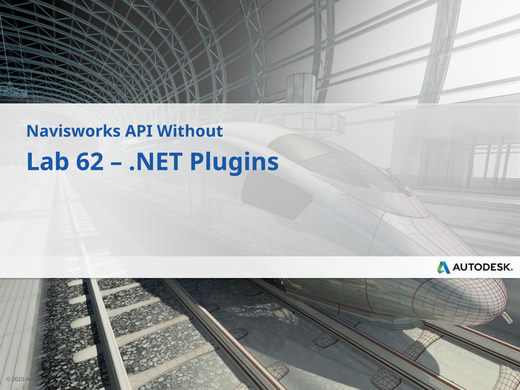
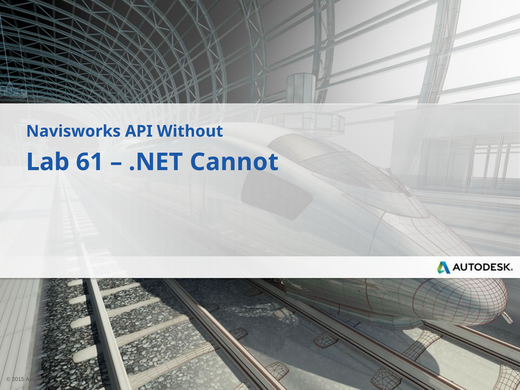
62: 62 -> 61 (90, 162)
Plugins: Plugins -> Cannot (234, 162)
